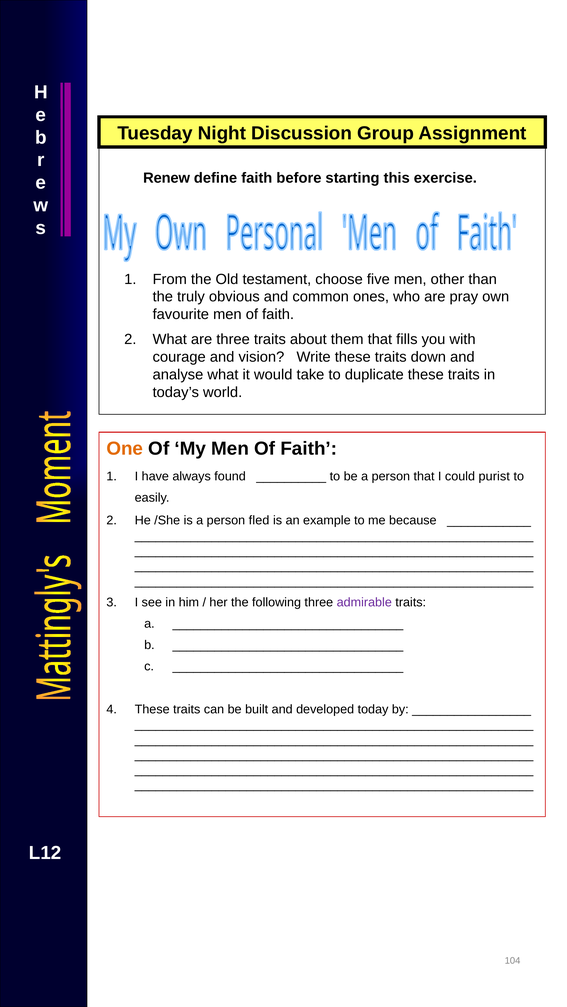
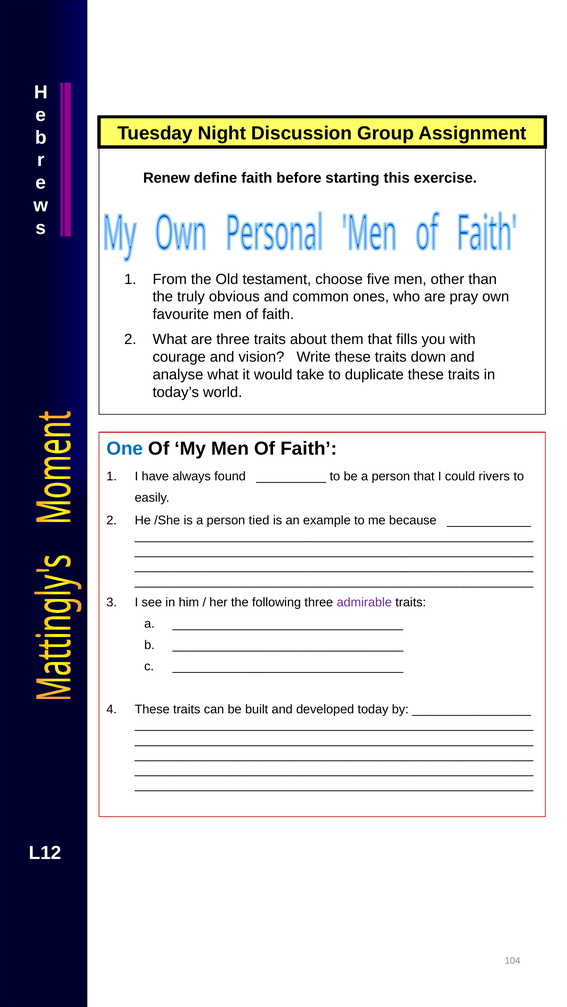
One colour: orange -> blue (125, 449)
purist: purist -> rivers (494, 477)
fled: fled -> tied (259, 521)
